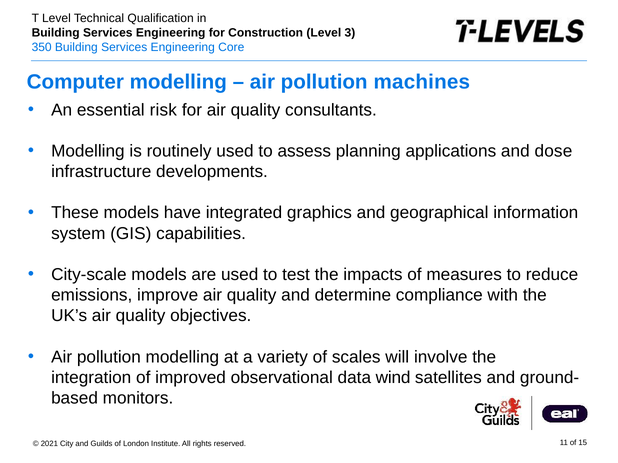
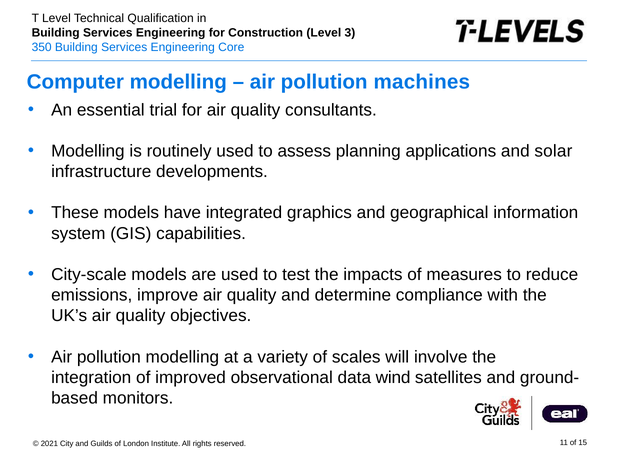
risk: risk -> trial (163, 110)
dose: dose -> solar (553, 151)
